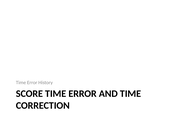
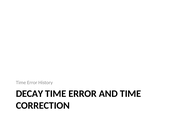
SCORE: SCORE -> DECAY (29, 94)
